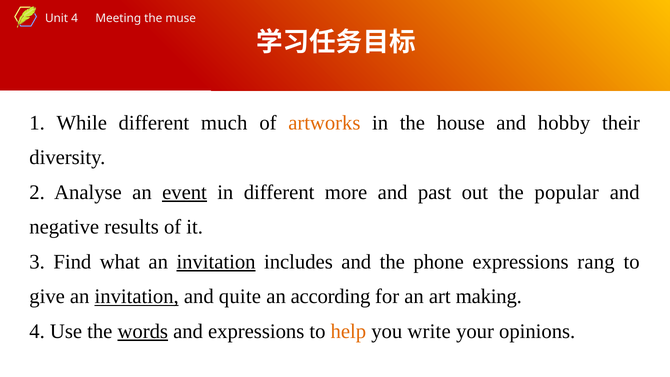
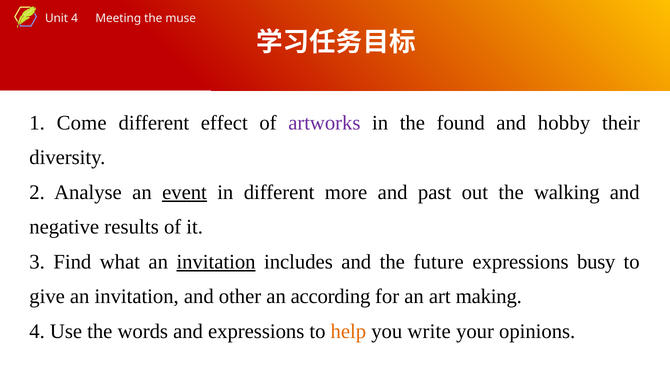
While: While -> Come (82, 123)
much: much -> effect (224, 123)
artworks colour: orange -> purple (324, 123)
house: house -> found (461, 123)
popular: popular -> walking (567, 192)
phone: phone -> future (439, 262)
rang: rang -> busy (596, 262)
invitation underline: present -> none (137, 296)
quite: quite -> other (240, 296)
words underline: present -> none (143, 331)
